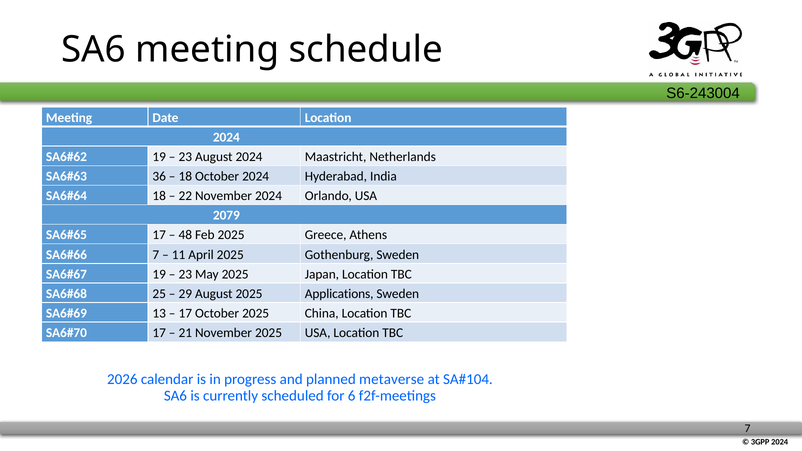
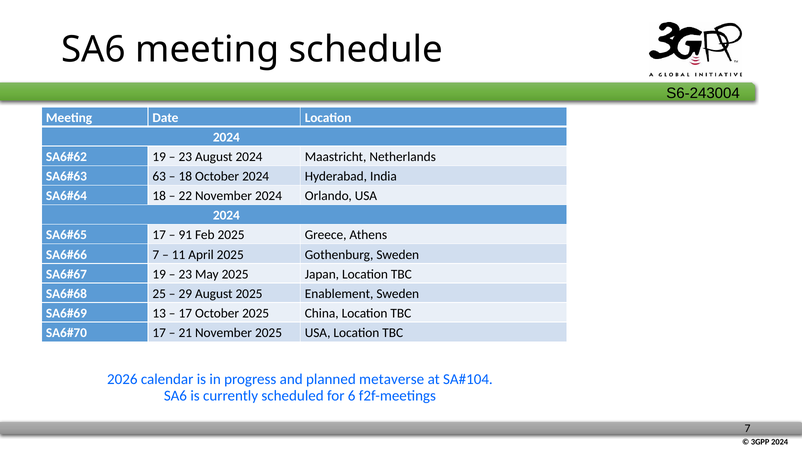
36: 36 -> 63 (159, 176)
2079: 2079 -> 2024 (226, 216)
48: 48 -> 91 (185, 235)
Applications: Applications -> Enablement (339, 294)
